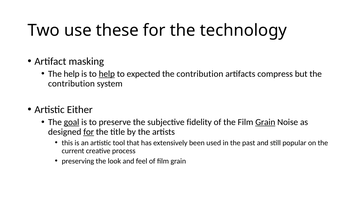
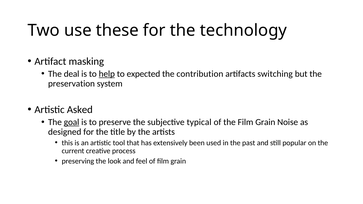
The help: help -> deal (72, 74)
compress: compress -> switching (275, 74)
contribution: contribution -> preservation (71, 84)
Either: Either -> Asked (80, 110)
fidelity: fidelity -> typical (199, 122)
Grain underline: present -> none (265, 122)
for underline: present -> none (89, 132)
